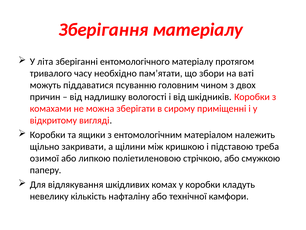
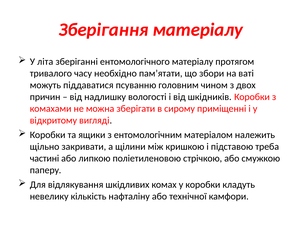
озимої: озимої -> частині (44, 158)
